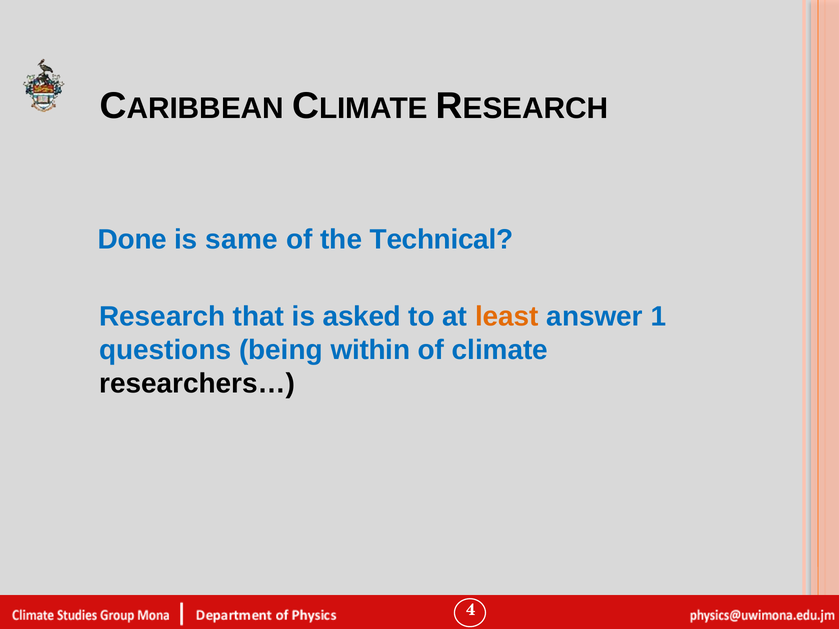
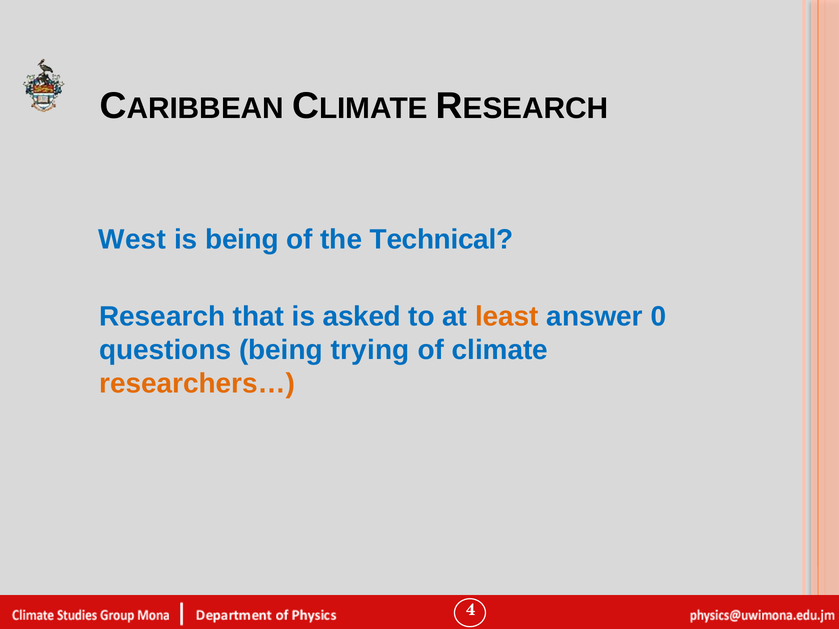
Done: Done -> West (132, 240)
is same: same -> being (242, 240)
1: 1 -> 0 (658, 316)
within: within -> trying (370, 350)
researchers… colour: black -> orange (197, 384)
